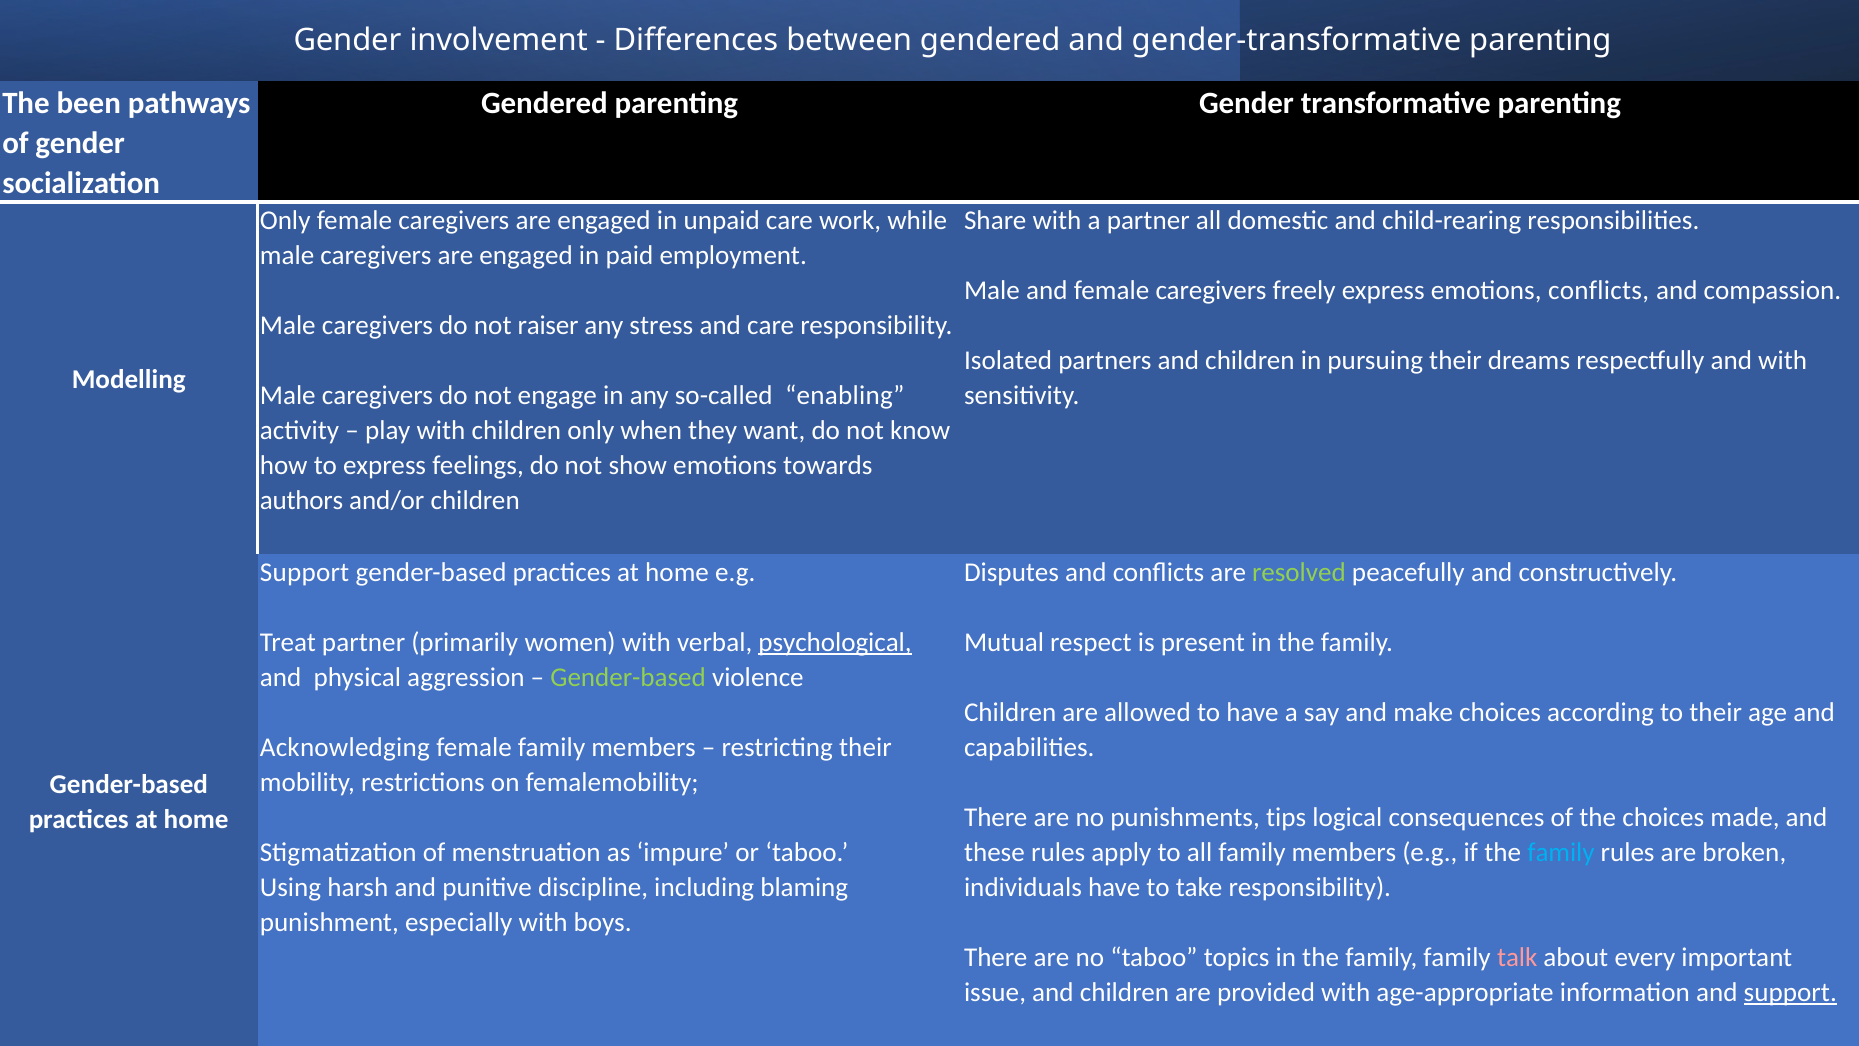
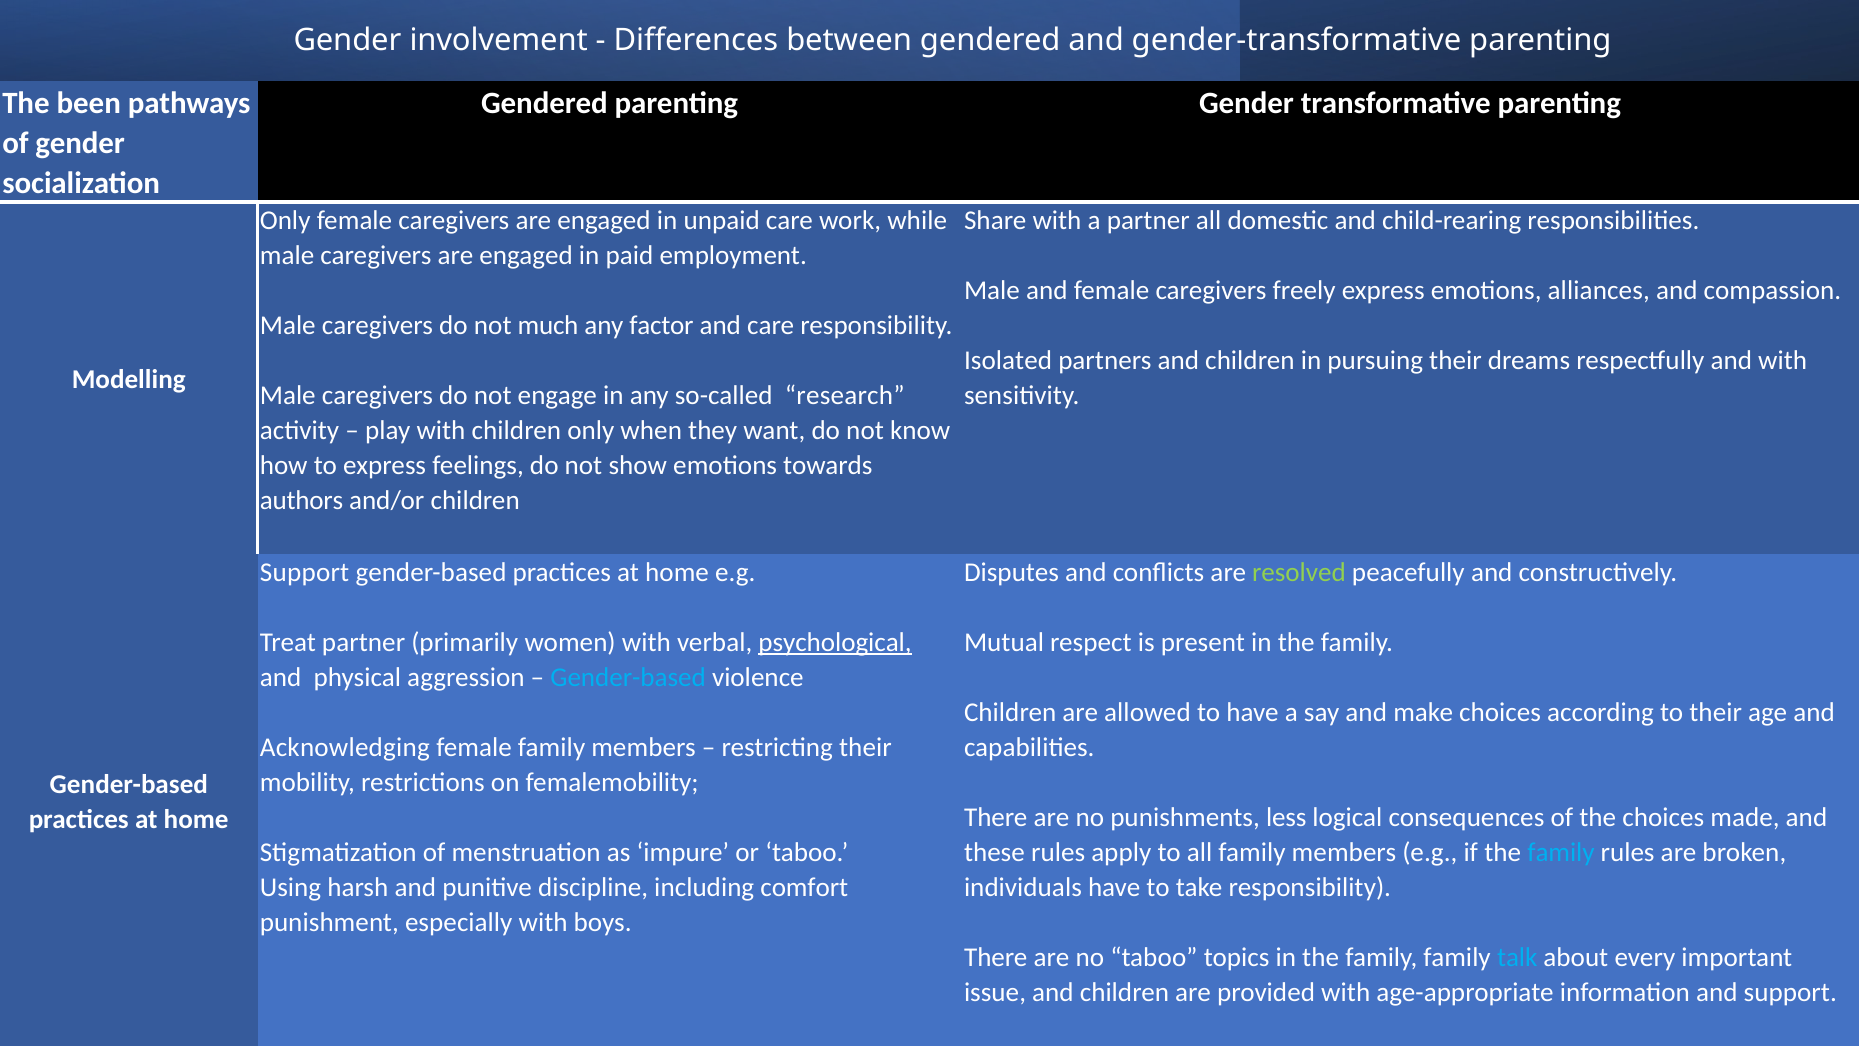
emotions conflicts: conflicts -> alliances (1599, 291)
raiser: raiser -> much (548, 326)
stress: stress -> factor (662, 326)
enabling: enabling -> research (845, 395)
Gender-based colour: light green -> light blue (628, 677)
tips: tips -> less (1286, 817)
blaming: blaming -> comfort (804, 887)
talk colour: pink -> light blue (1517, 957)
support underline: present -> none (1790, 992)
